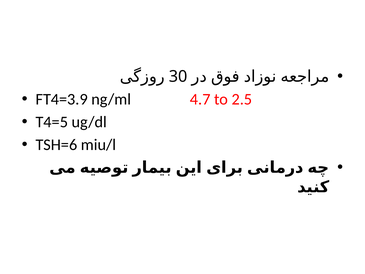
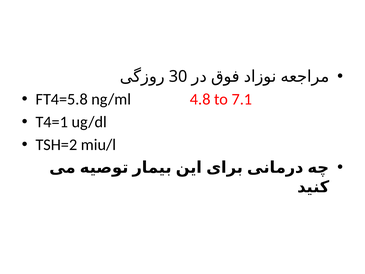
FT4=3.9: FT4=3.9 -> FT4=5.8 (62, 99)
4.7: 4.7 -> 4.8 (200, 99)
2.5: 2.5 -> 7.1 (242, 99)
T4=5: T4=5 -> T4=1 (52, 122)
TSH=6: TSH=6 -> TSH=2 (56, 145)
